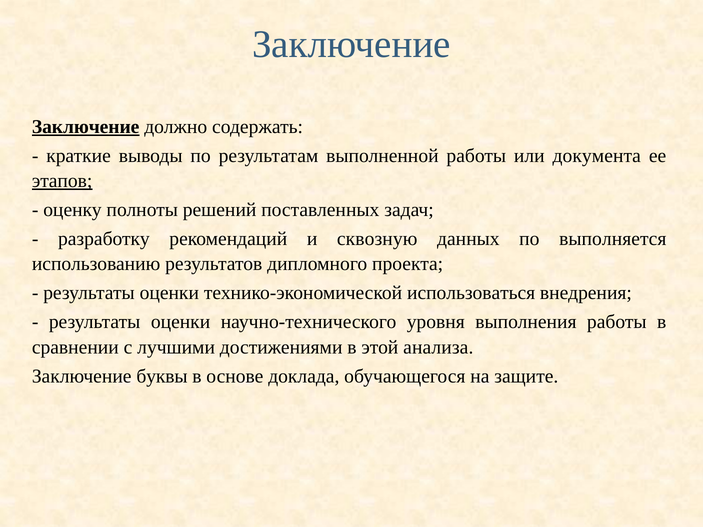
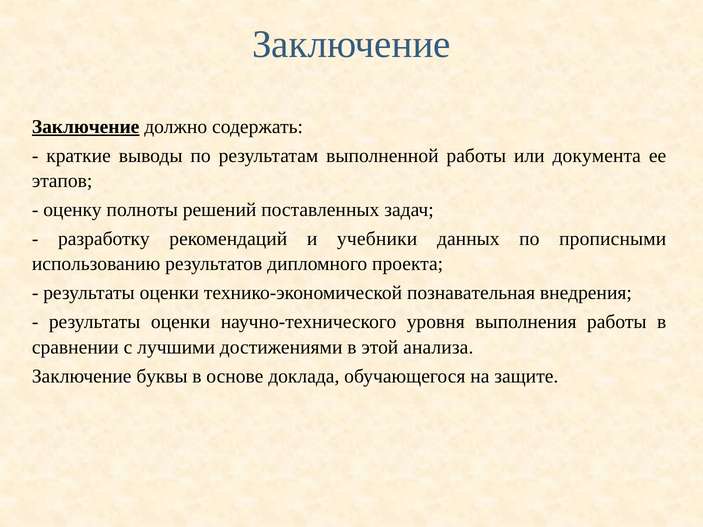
этапов underline: present -> none (62, 181)
сквозную: сквозную -> учебники (377, 239)
выполняется: выполняется -> прописными (613, 239)
использоваться: использоваться -> познавательная (471, 293)
